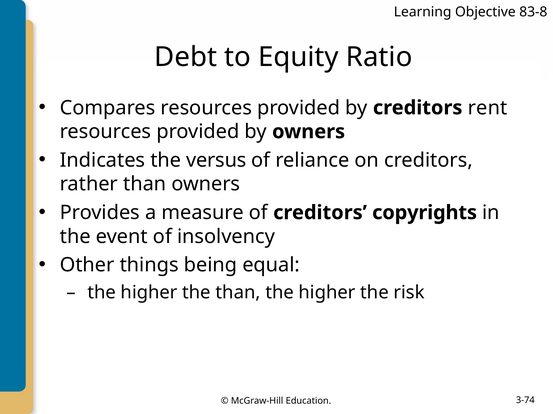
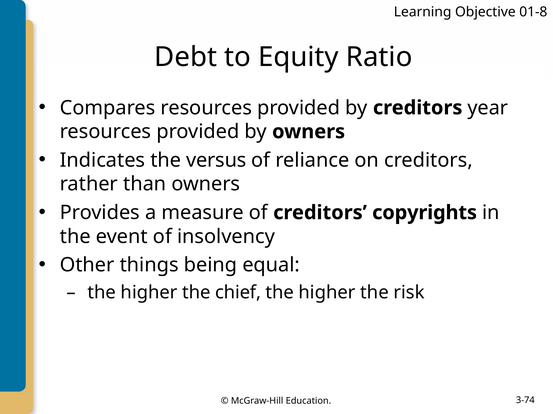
83-8: 83-8 -> 01-8 (533, 12)
rent: rent -> year (488, 108)
the than: than -> chief (238, 293)
